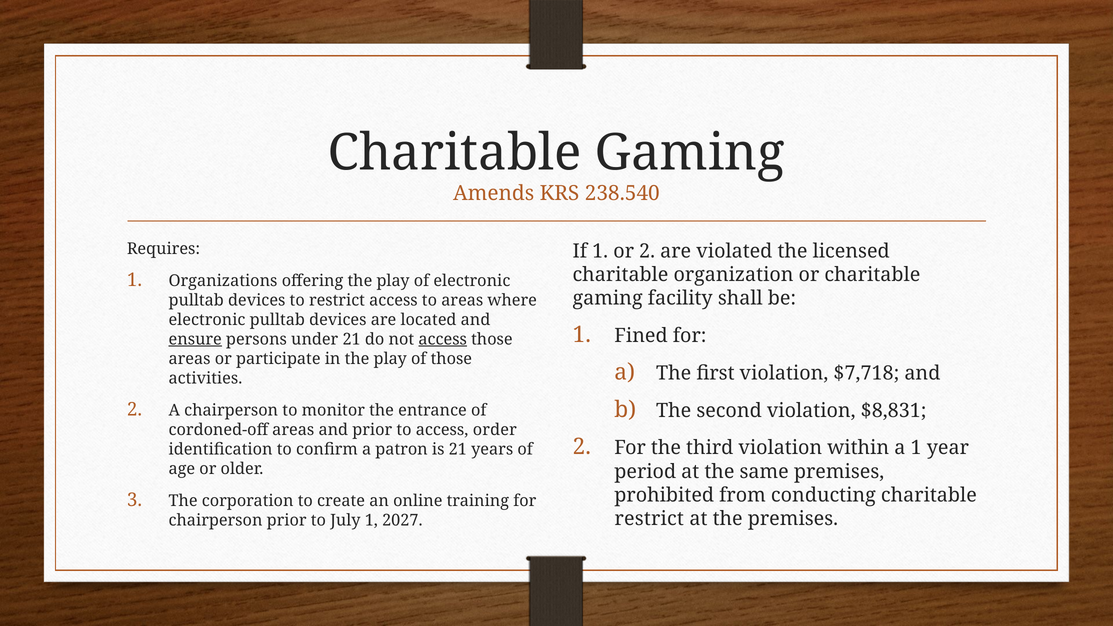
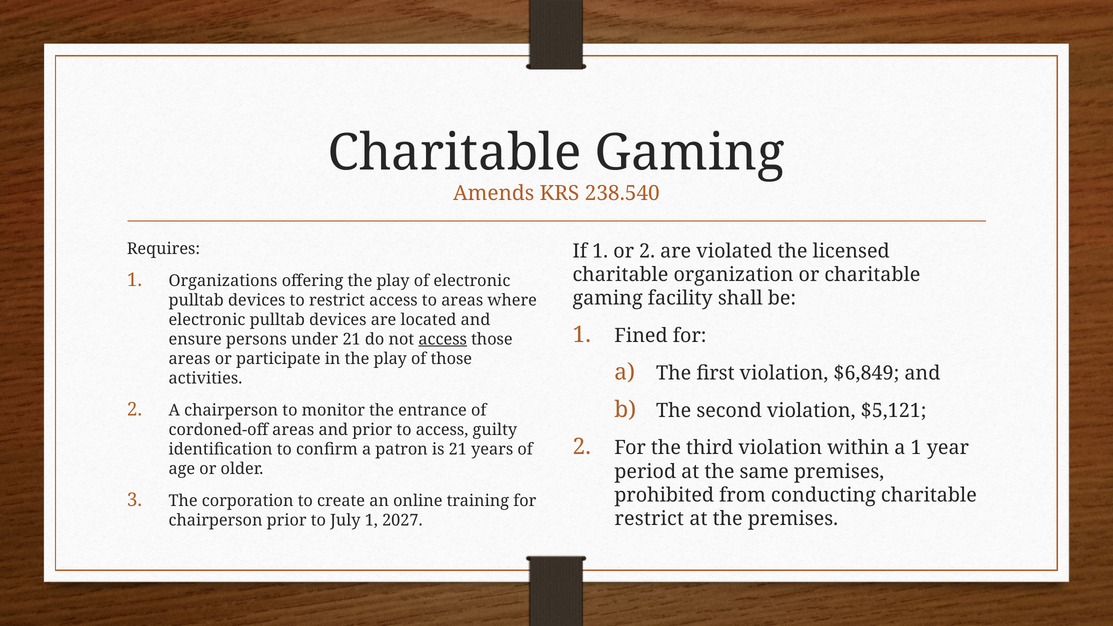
ensure underline: present -> none (195, 339)
$7,718: $7,718 -> $6,849 (866, 373)
$8,831: $8,831 -> $5,121 (894, 411)
order: order -> guilty (495, 430)
